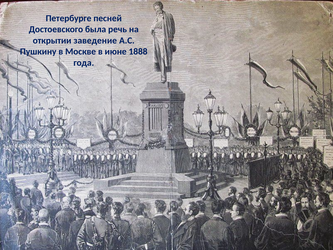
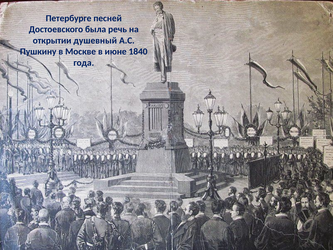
заведение: заведение -> душевный (95, 40)
1888: 1888 -> 1840 (138, 52)
